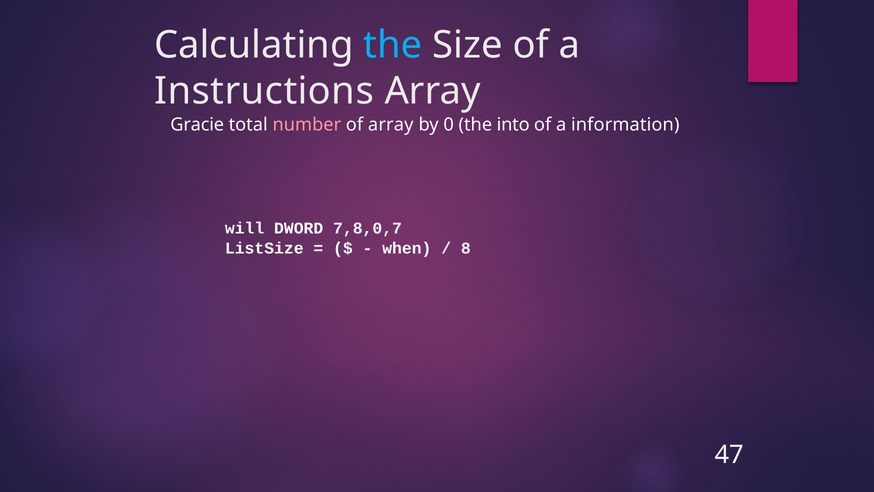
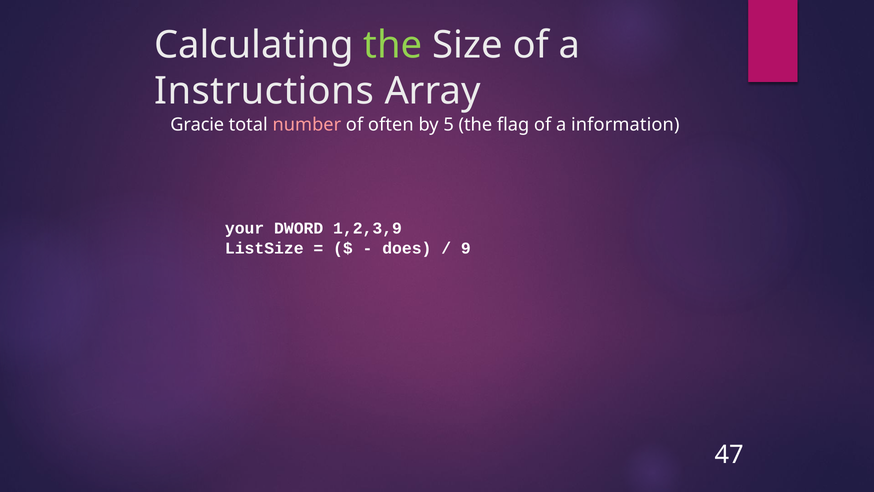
the colour: light blue -> light green (393, 45)
of array: array -> often (391, 125)
0: 0 -> 5 (449, 125)
into: into -> flag (513, 125)
will: will -> your (245, 228)
7,8,0,7: 7,8,0,7 -> 1,2,3,9 (368, 228)
when: when -> does (407, 248)
8: 8 -> 9 (466, 248)
